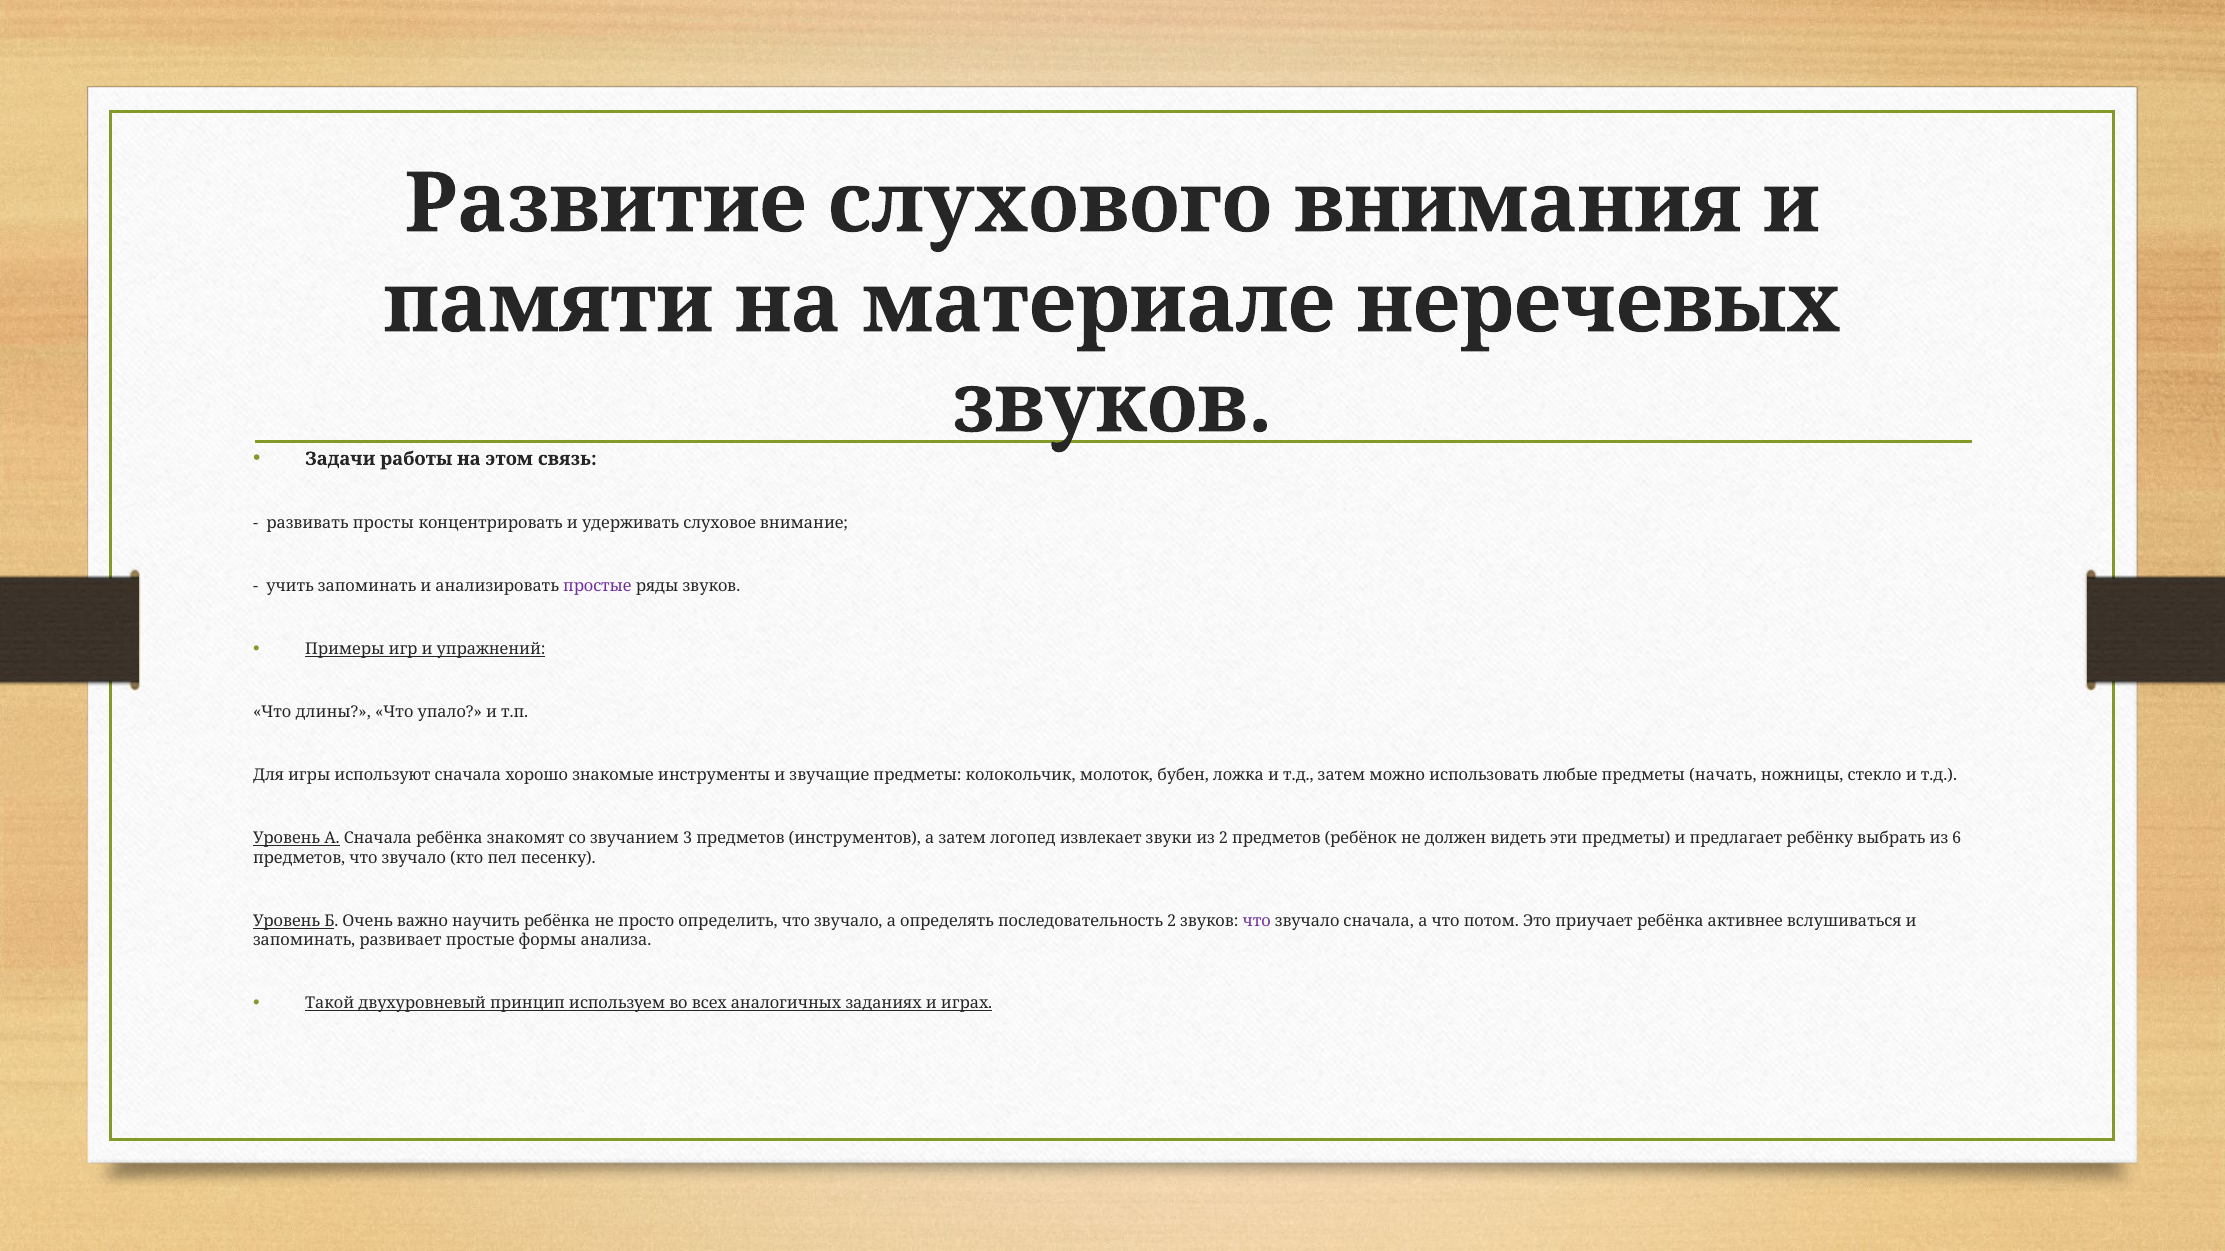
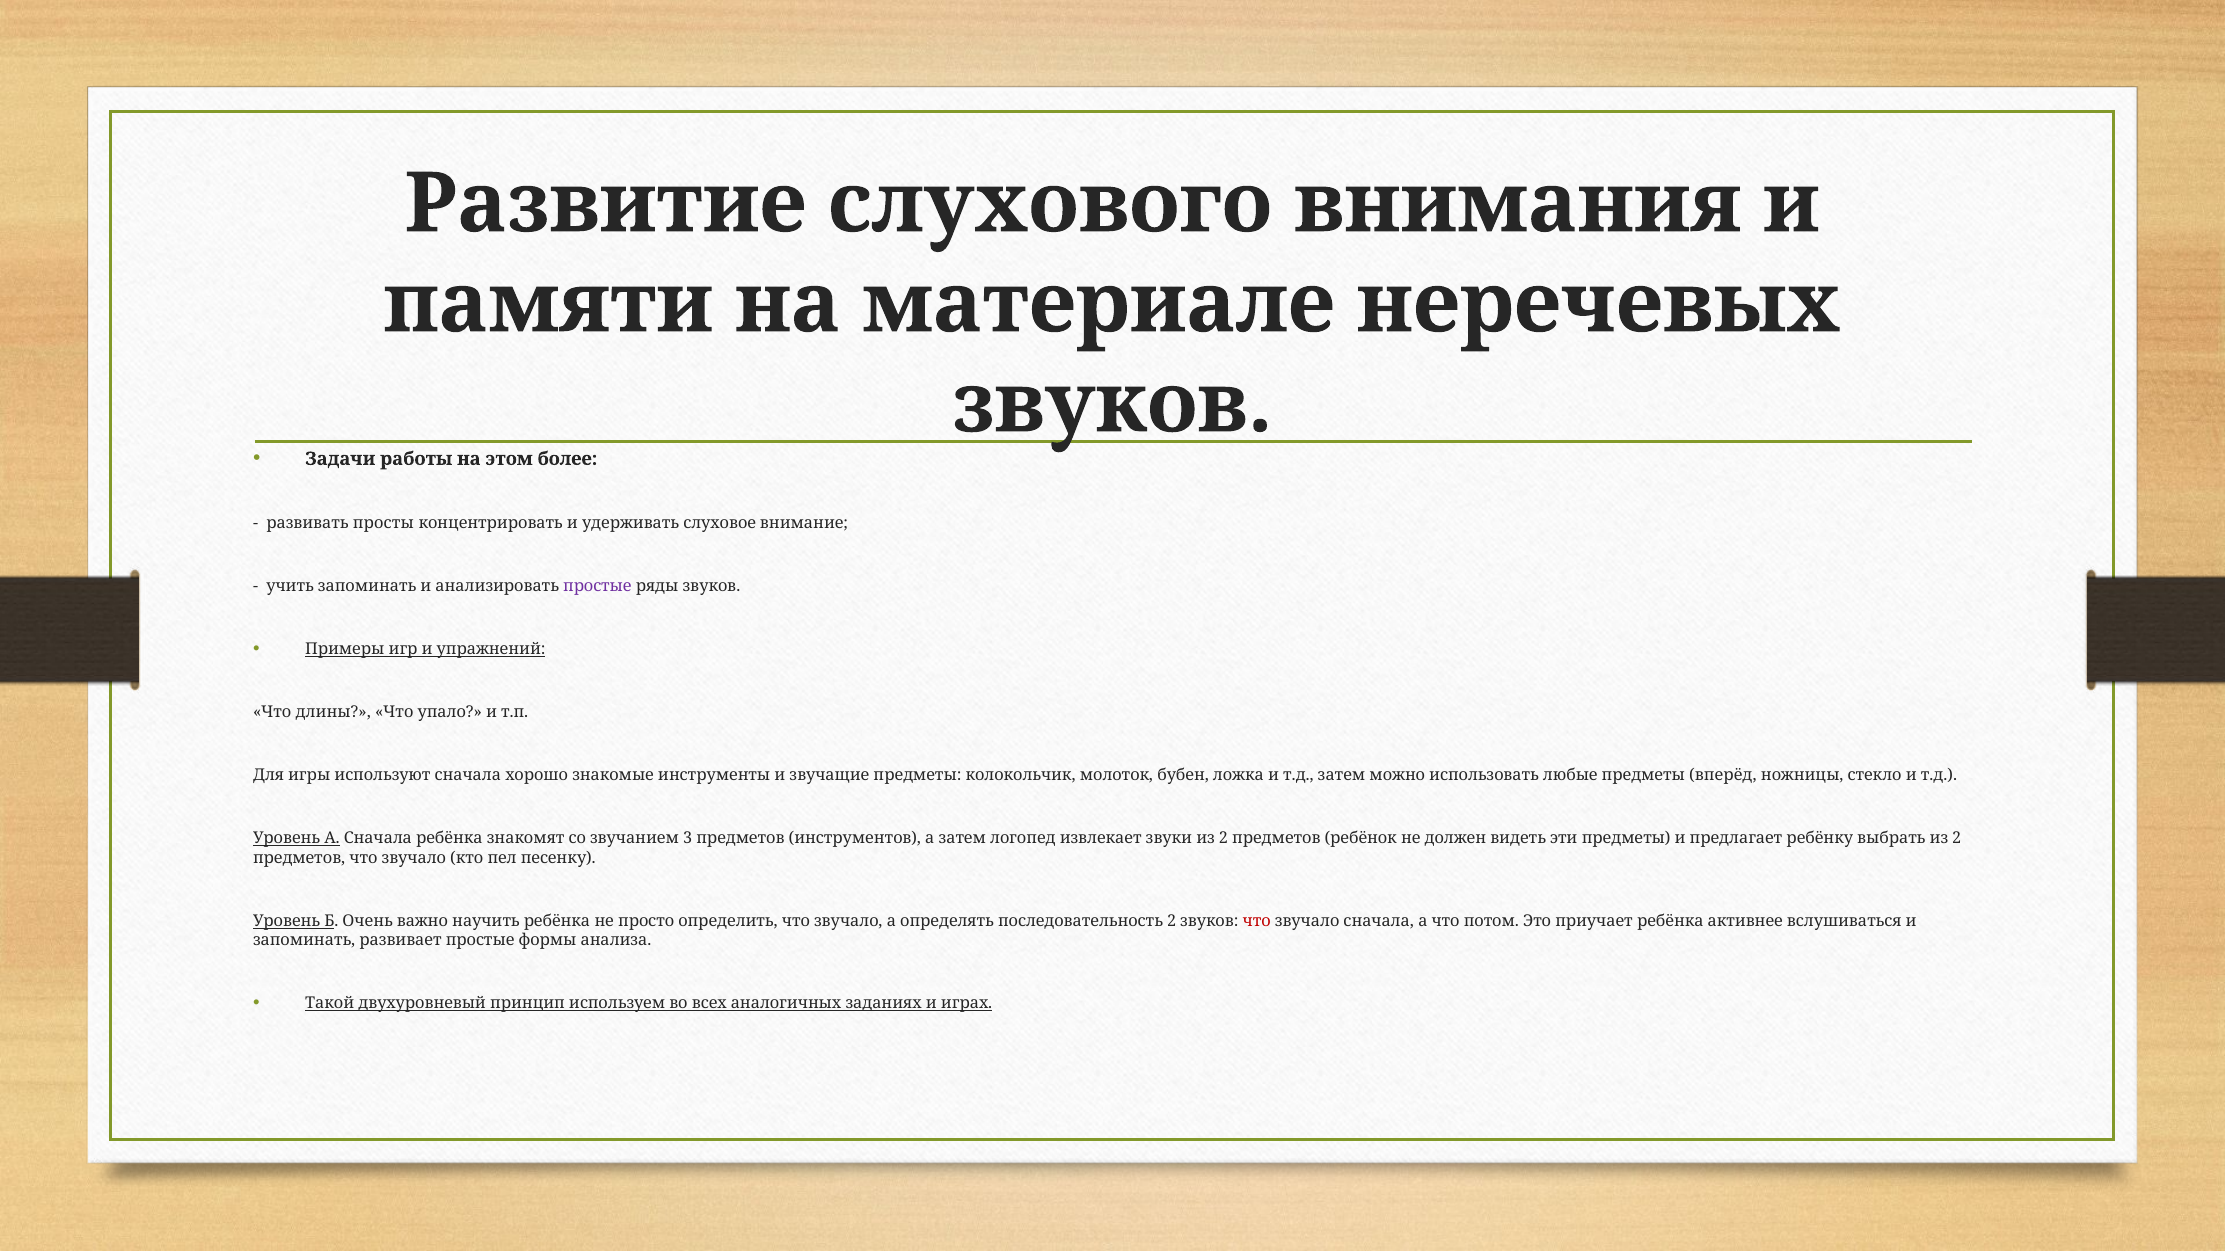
связь: связь -> более (567, 459)
начать: начать -> вперёд (1723, 776)
выбрать из 6: 6 -> 2 (1957, 839)
что colour: purple -> red (1257, 921)
